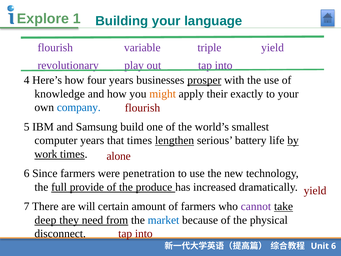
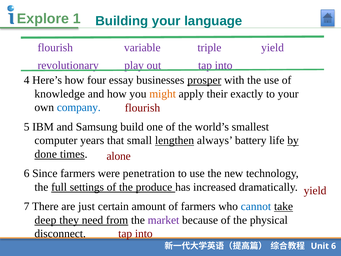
four years: years -> essay (121, 80)
that times: times -> small (139, 140)
serious: serious -> always (215, 140)
work: work -> done (46, 154)
provide: provide -> settings (87, 187)
will: will -> just (87, 206)
cannot colour: purple -> blue (256, 206)
market colour: blue -> purple (164, 220)
